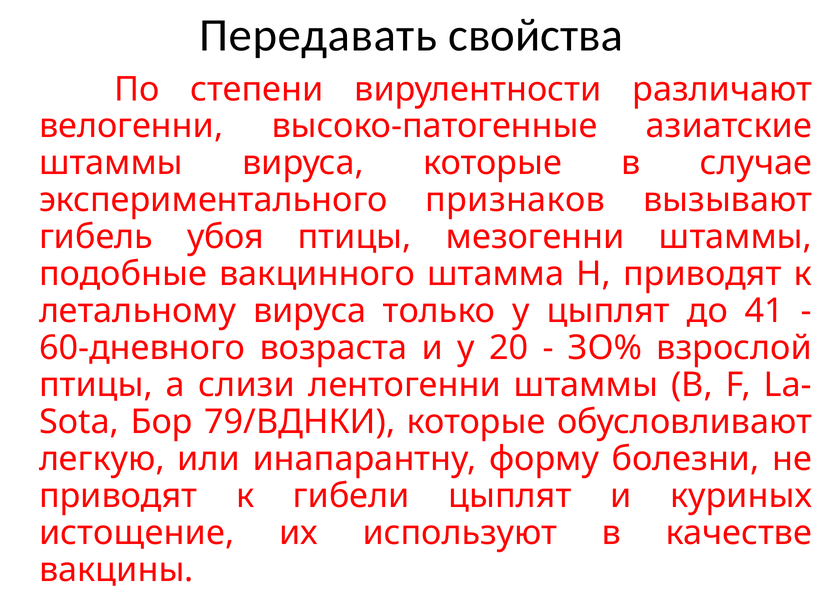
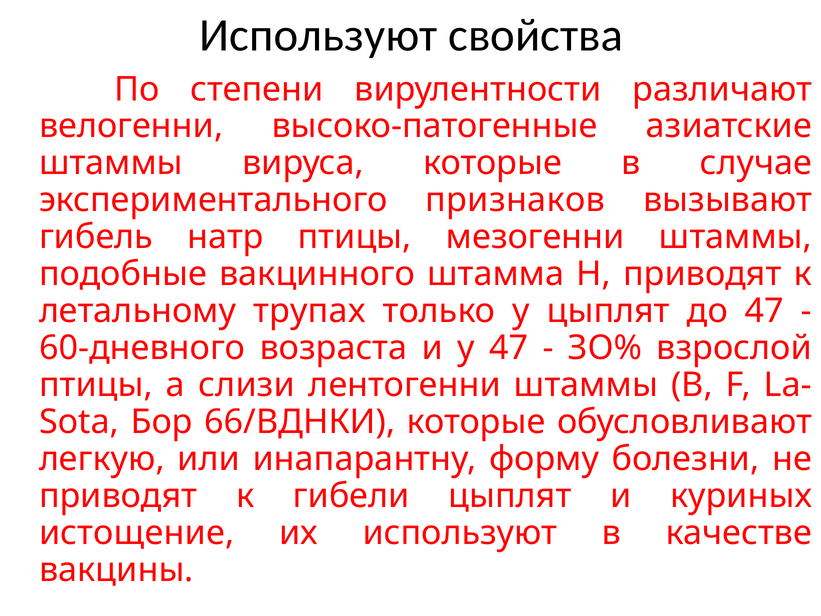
Передавать: Передавать -> Используют (318, 35)
убоя: убоя -> натр (225, 237)
летальному вируса: вируса -> трупах (309, 311)
до 41: 41 -> 47 (764, 311)
у 20: 20 -> 47 (509, 348)
79/ВДНКИ: 79/ВДНКИ -> 66/ВДНКИ (300, 422)
